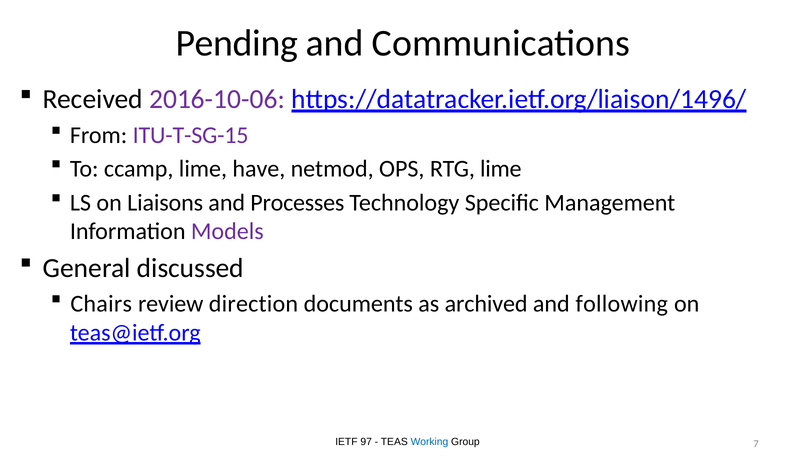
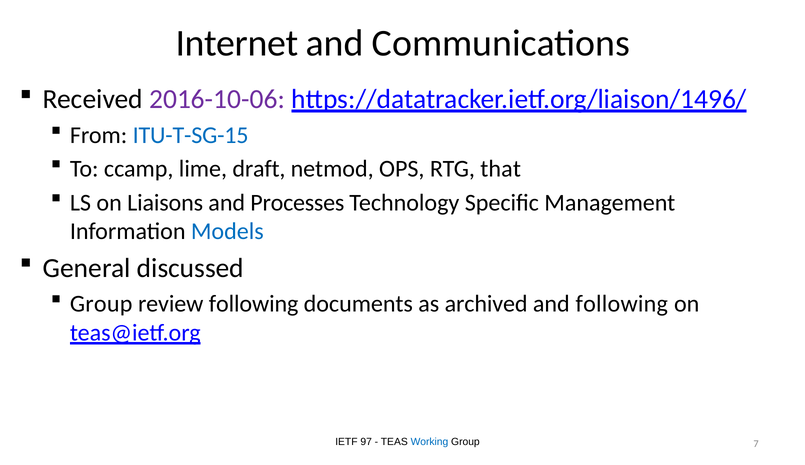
Pending: Pending -> Internet (237, 43)
ITU-T-SG-15 colour: purple -> blue (191, 135)
have: have -> draft (259, 169)
RTG lime: lime -> that (501, 169)
Models colour: purple -> blue (227, 231)
Chairs: Chairs -> Group (101, 303)
review direction: direction -> following (254, 303)
